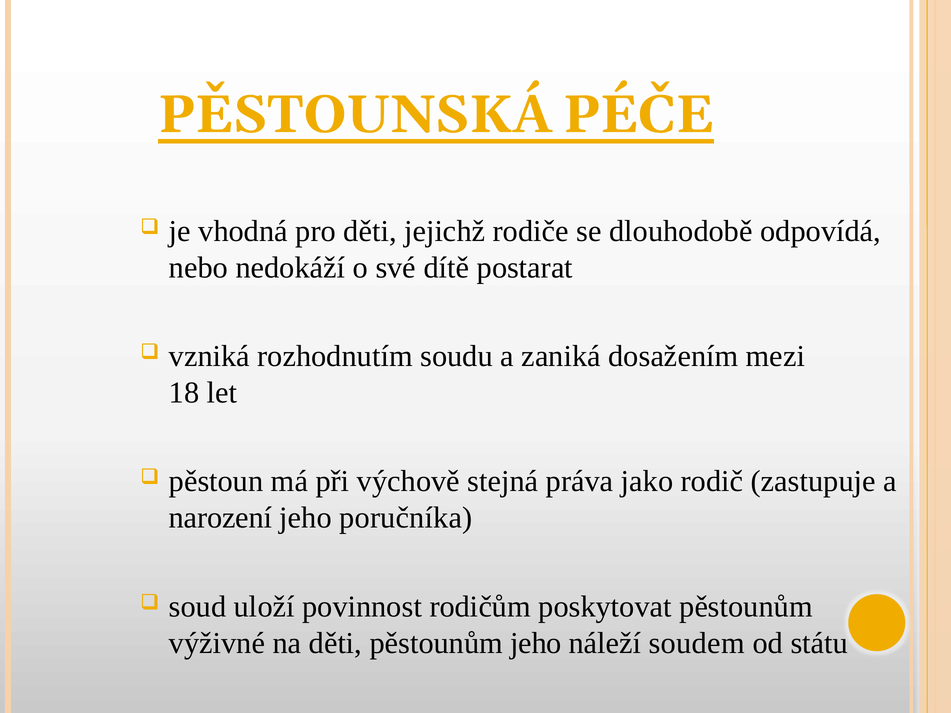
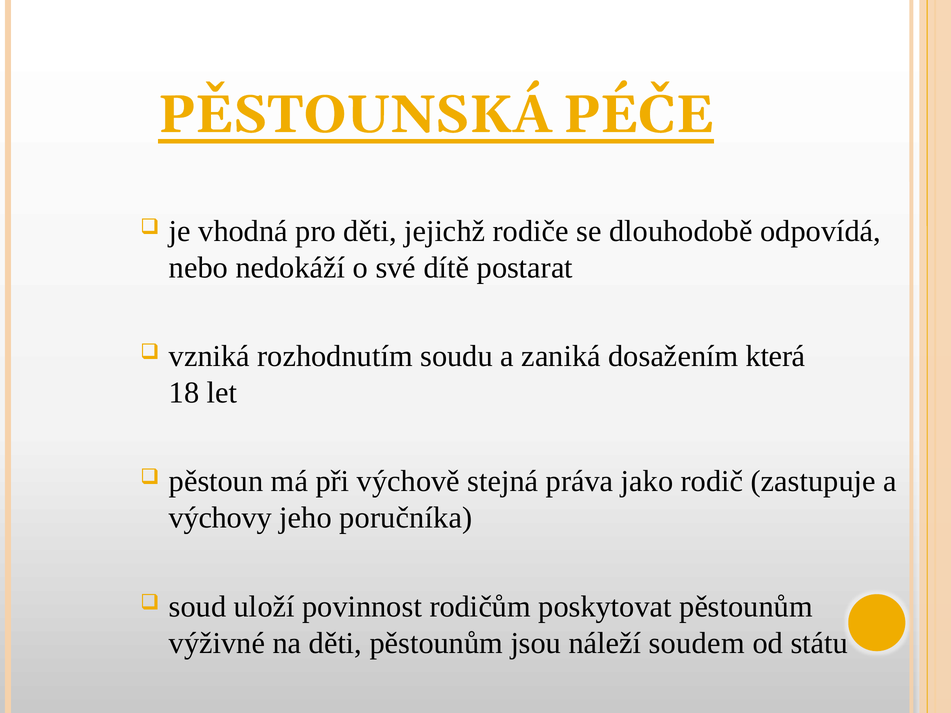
mezi: mezi -> která (776, 356)
narození: narození -> výchovy (220, 518)
pěstounům jeho: jeho -> jsou (536, 643)
